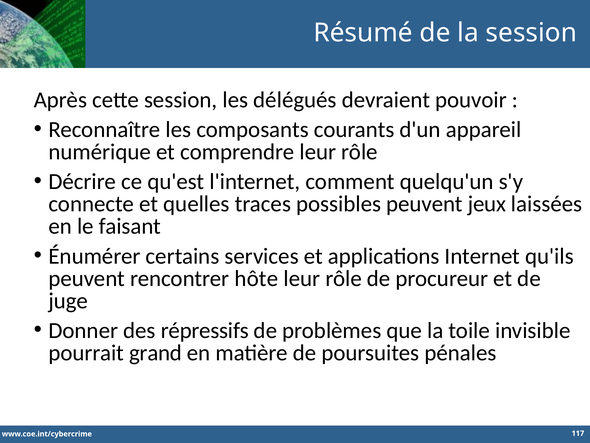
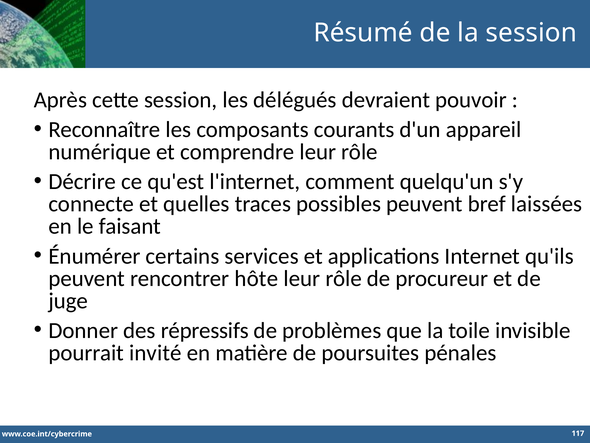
jeux: jeux -> bref (487, 204)
grand: grand -> invité (155, 352)
